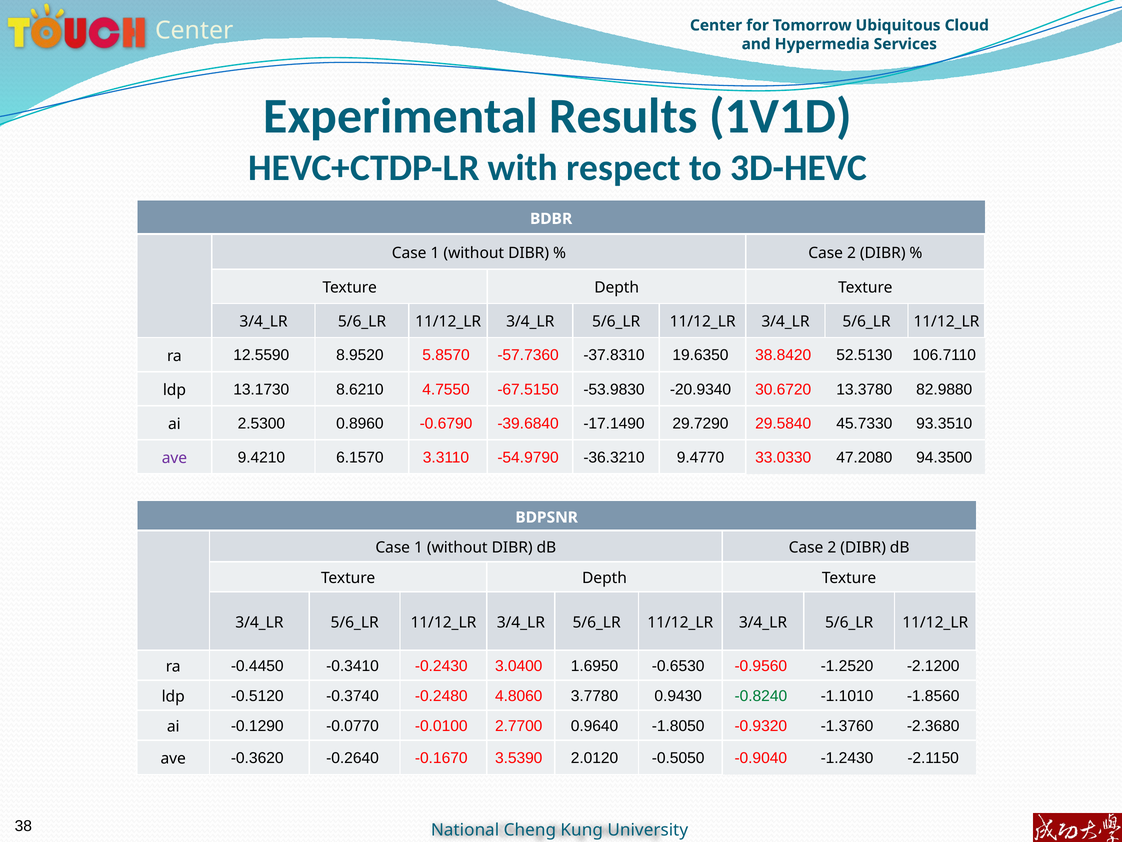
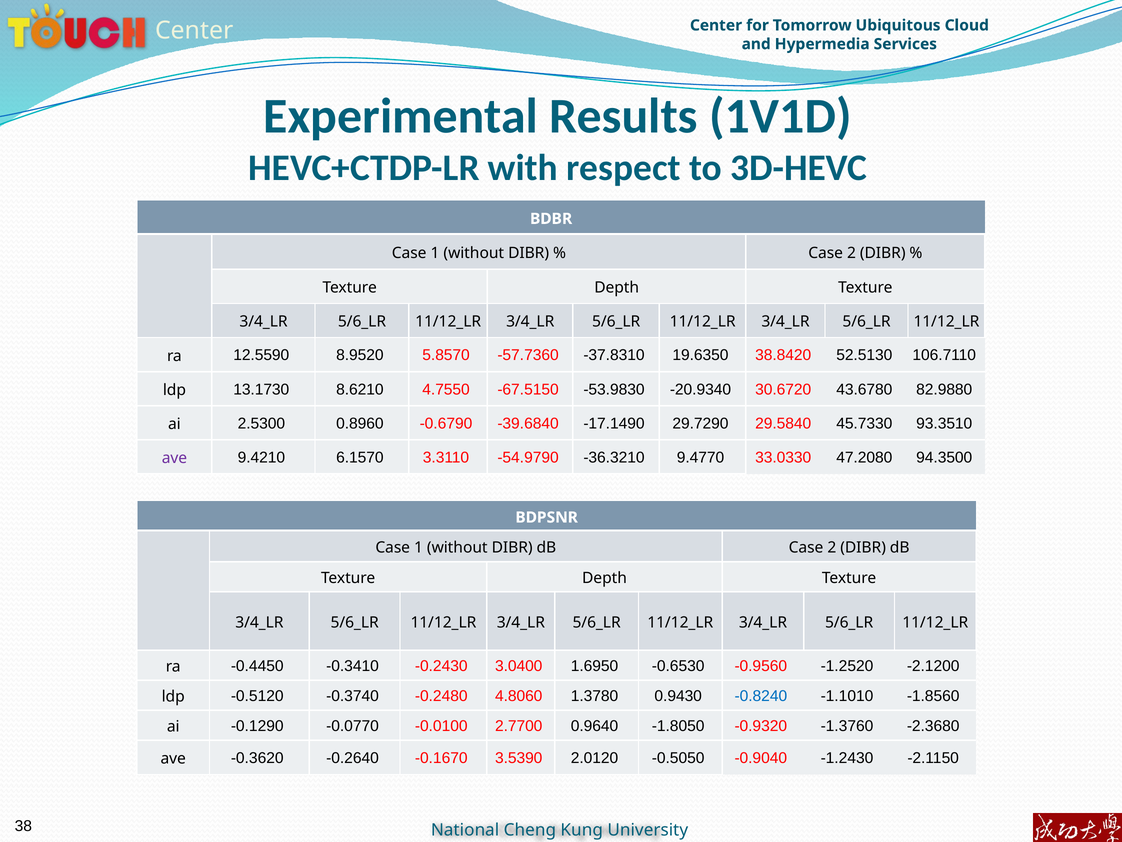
13.3780: 13.3780 -> 43.6780 (864, 389)
3.7780: 3.7780 -> 1.3780 (595, 696)
-0.8240 colour: green -> blue (761, 696)
